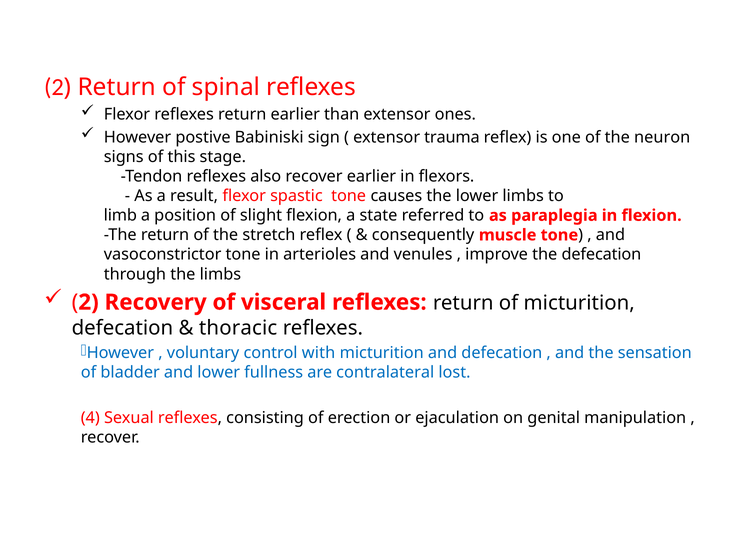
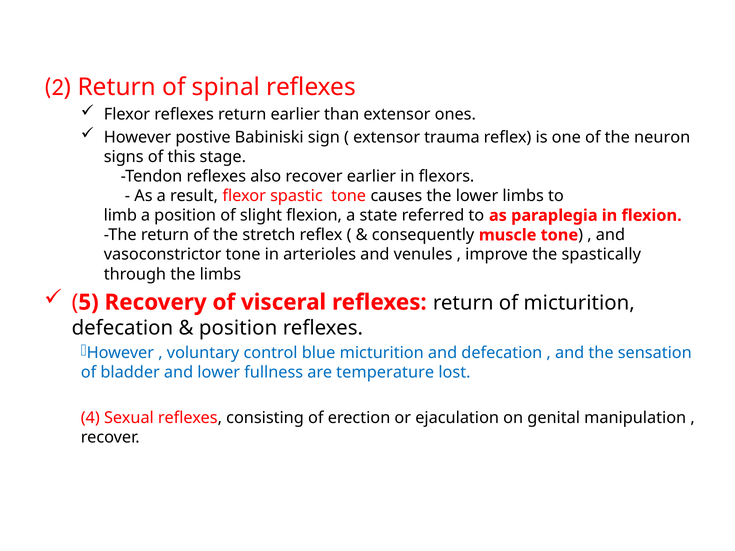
the defecation: defecation -> spastically (601, 255)
2: 2 -> 5 (89, 302)
thoracic: thoracic -> position (238, 328)
with: with -> blue (319, 353)
contralateral: contralateral -> temperature (385, 373)
